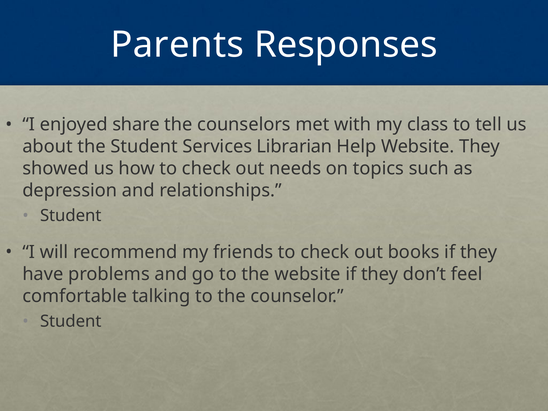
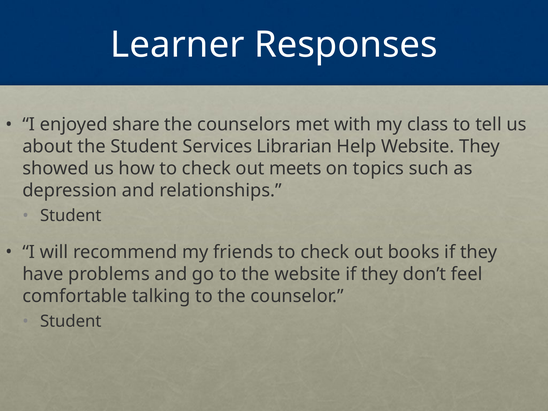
Parents: Parents -> Learner (177, 45)
needs: needs -> meets (295, 168)
